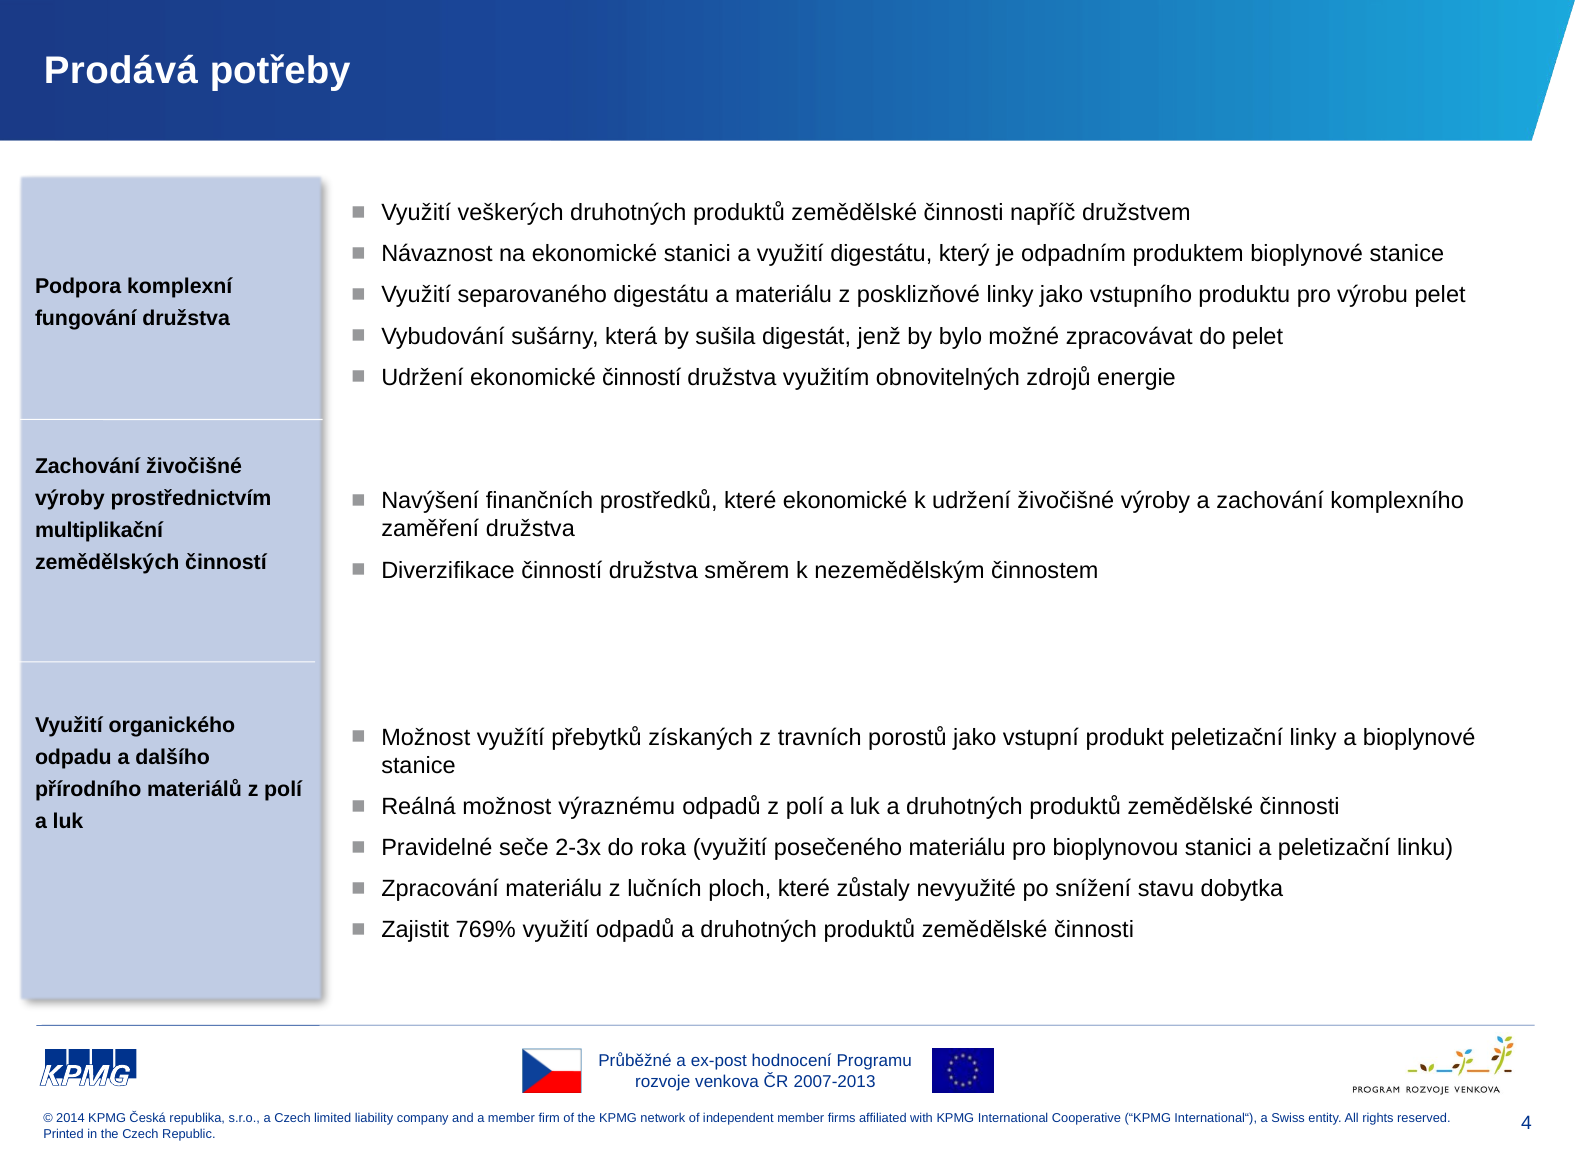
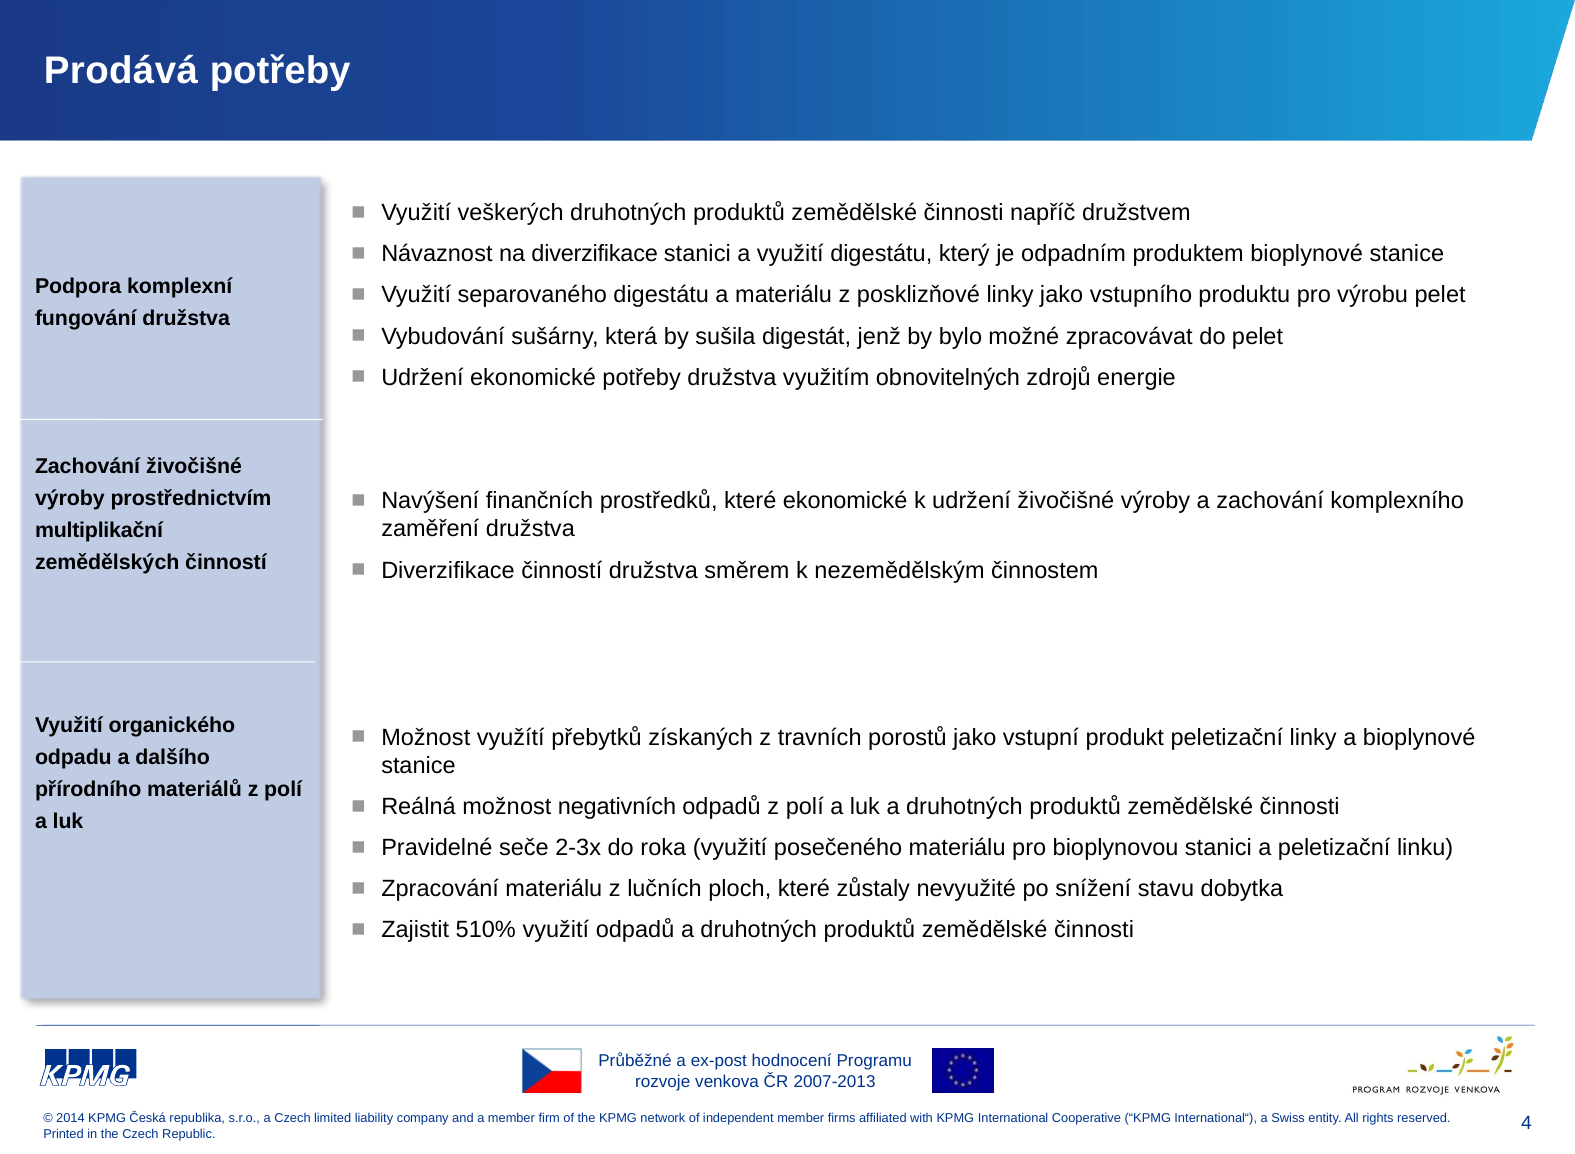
na ekonomické: ekonomické -> diverzifikace (595, 254)
ekonomické činností: činností -> potřeby (642, 377)
výraznému: výraznému -> negativních (617, 807)
769%: 769% -> 510% (486, 930)
